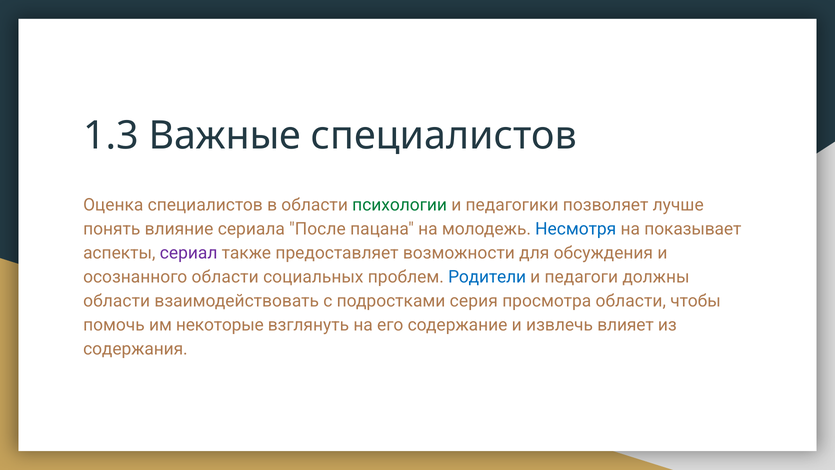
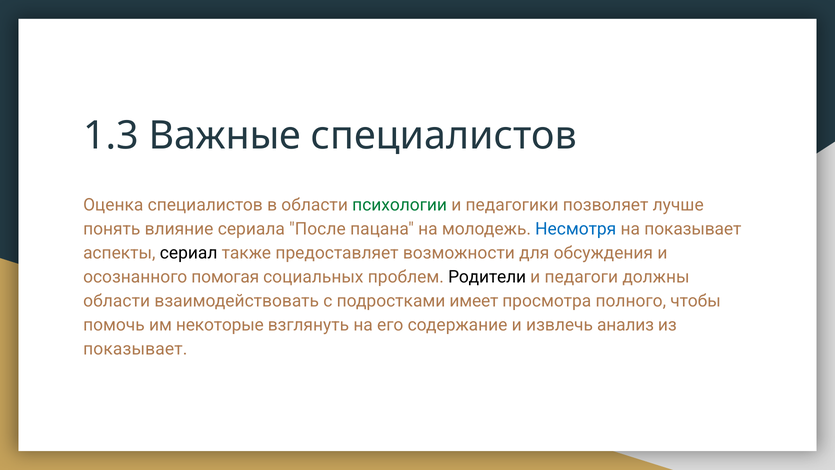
сериал colour: purple -> black (189, 253)
осознанного области: области -> помогая (225, 277)
Родители colour: blue -> black (487, 277)
серия: серия -> имеет (474, 301)
просмотра области: области -> полного (631, 301)
влияет: влияет -> анализ (626, 325)
содержания: содержания -> показывает (135, 349)
